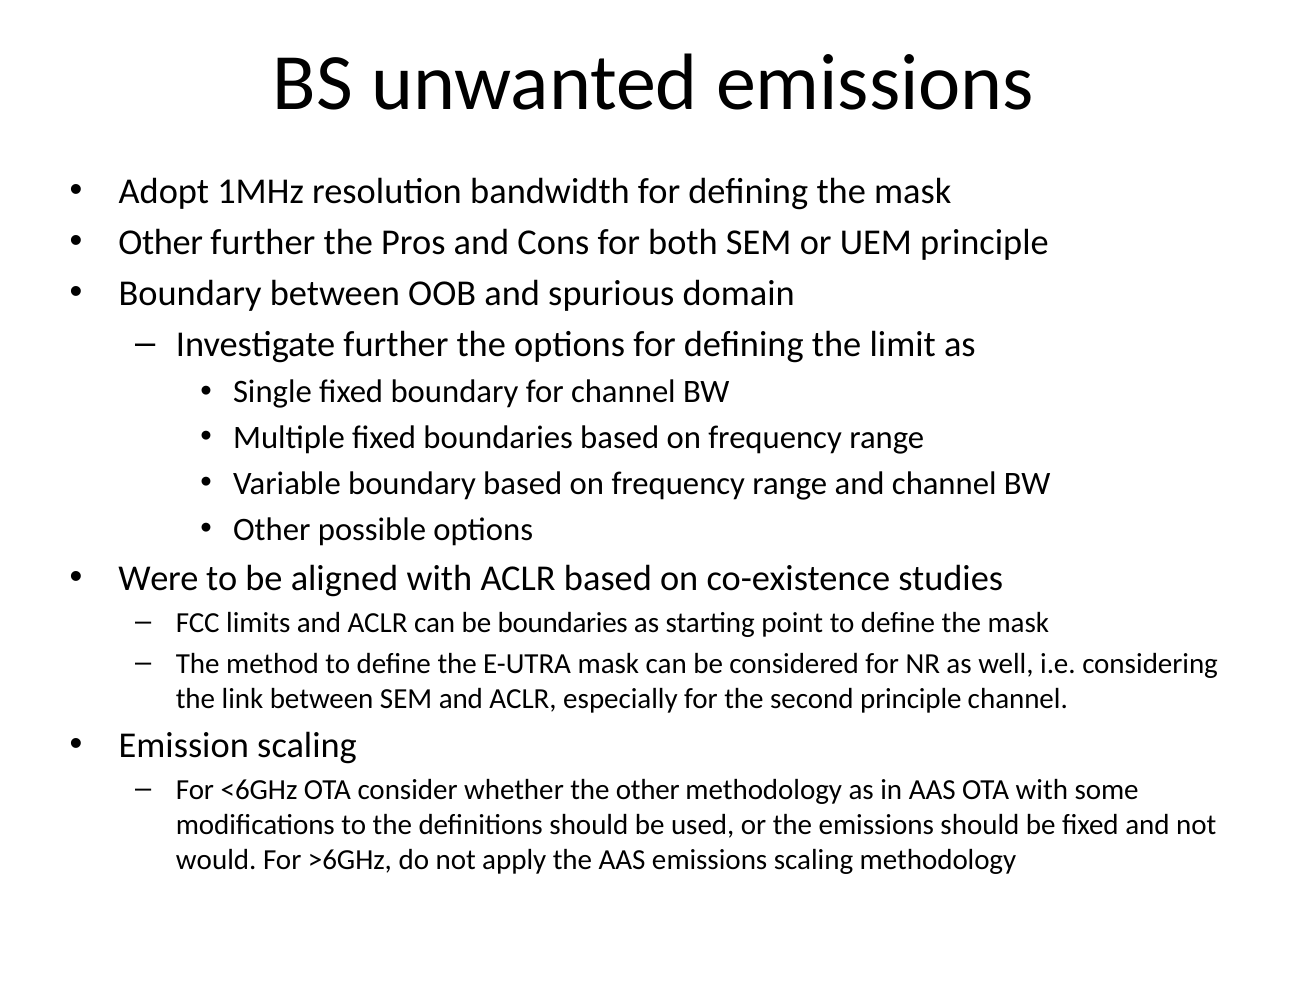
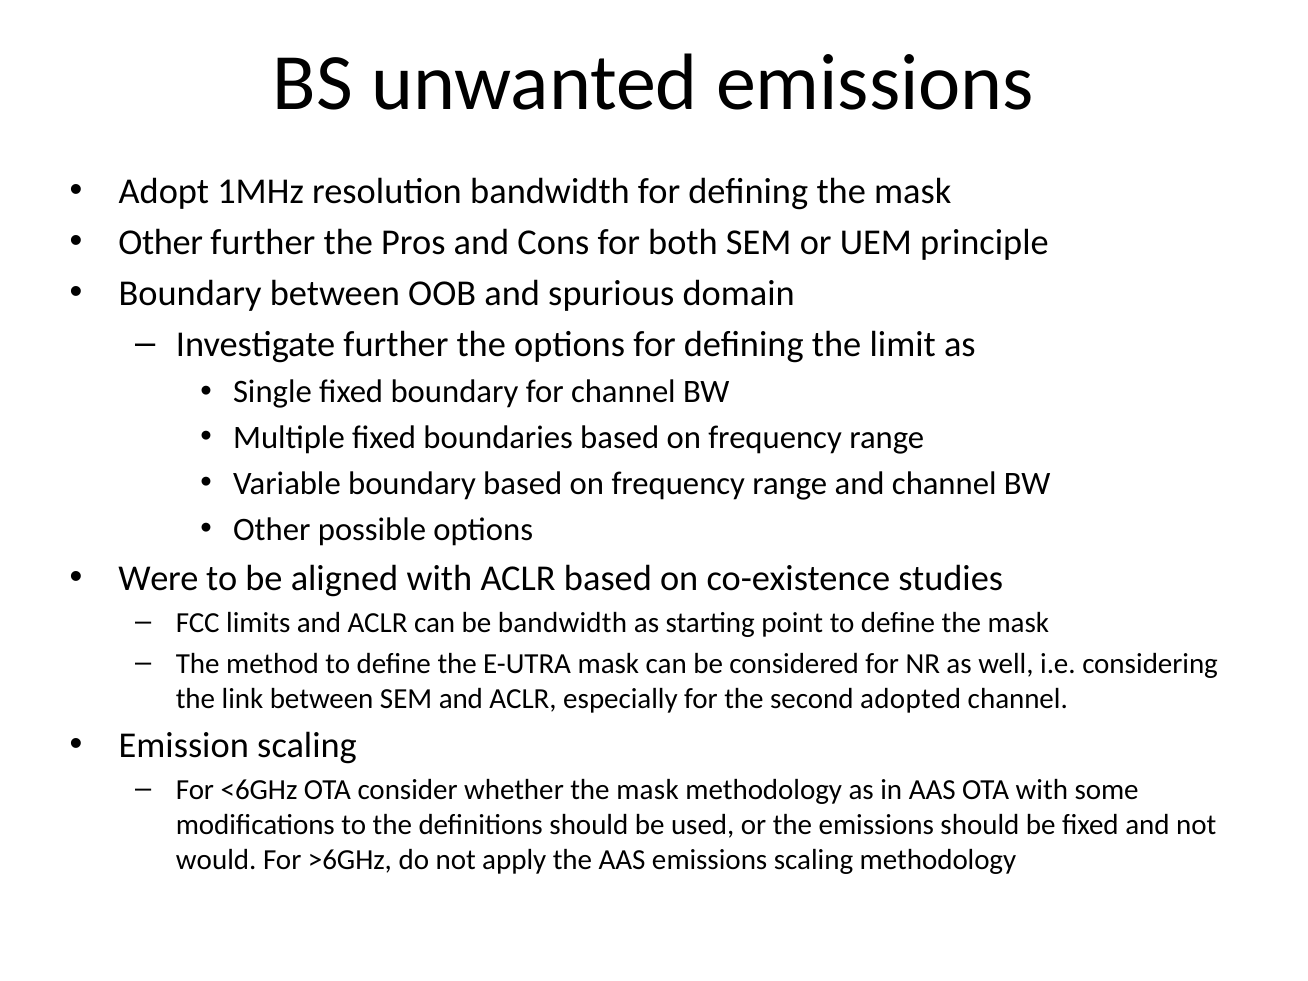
be boundaries: boundaries -> bandwidth (562, 623)
second principle: principle -> adopted (911, 699)
whether the other: other -> mask (648, 790)
